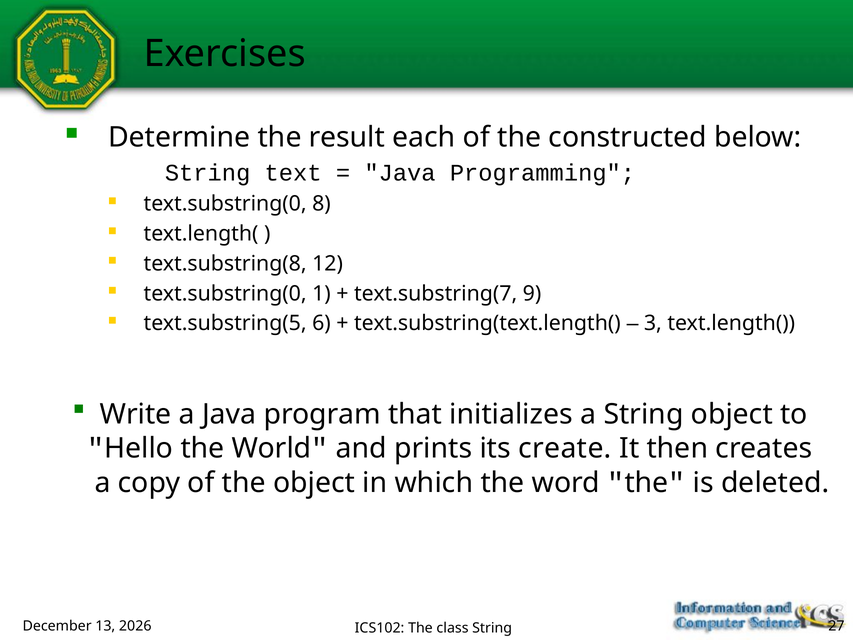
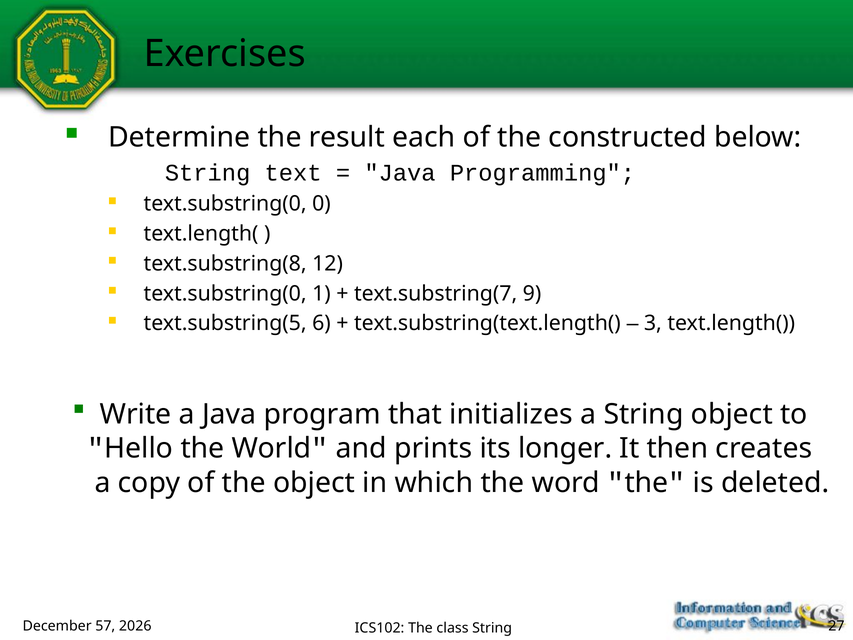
8: 8 -> 0 (321, 204)
create: create -> longer (565, 448)
13: 13 -> 57 (105, 626)
